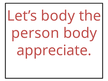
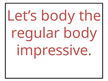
person: person -> regular (35, 33)
appreciate: appreciate -> impressive (54, 50)
